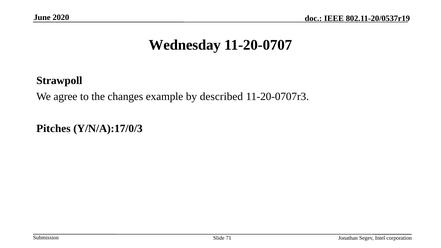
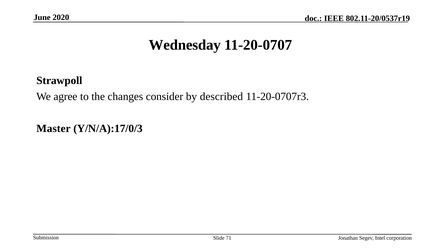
example: example -> consider (165, 97)
Pitches: Pitches -> Master (53, 129)
